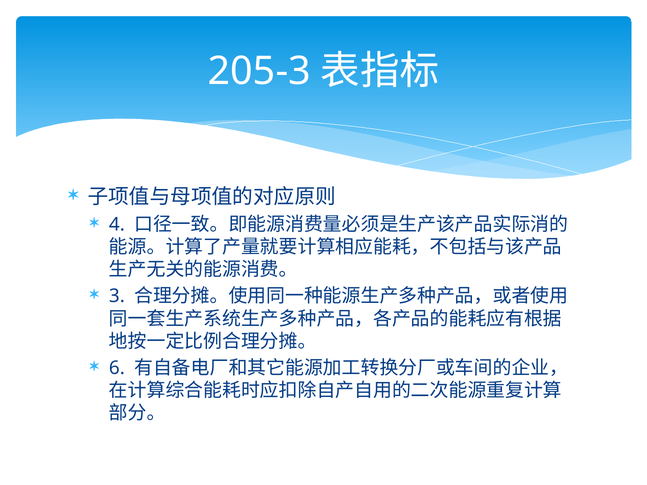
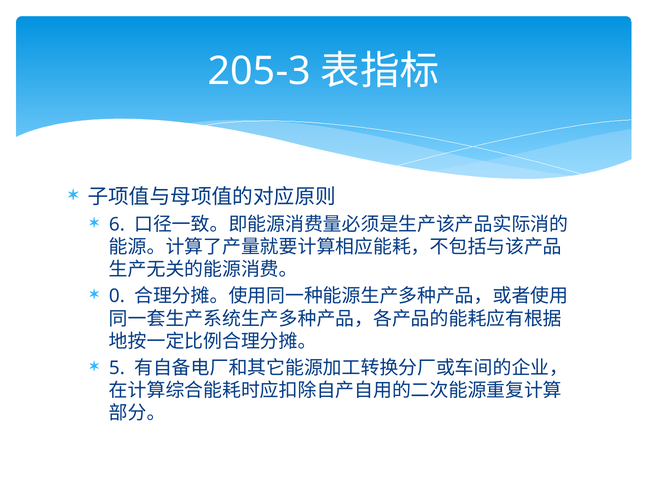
4: 4 -> 6 (117, 224)
3: 3 -> 0 (117, 296)
6: 6 -> 5 (117, 368)
